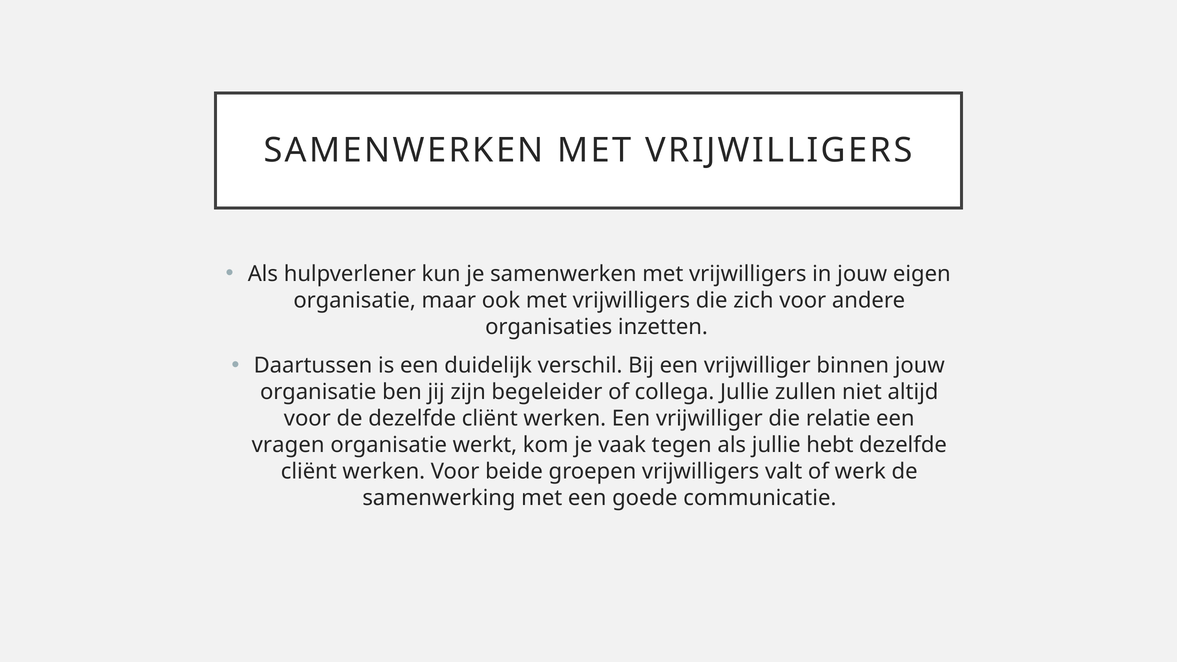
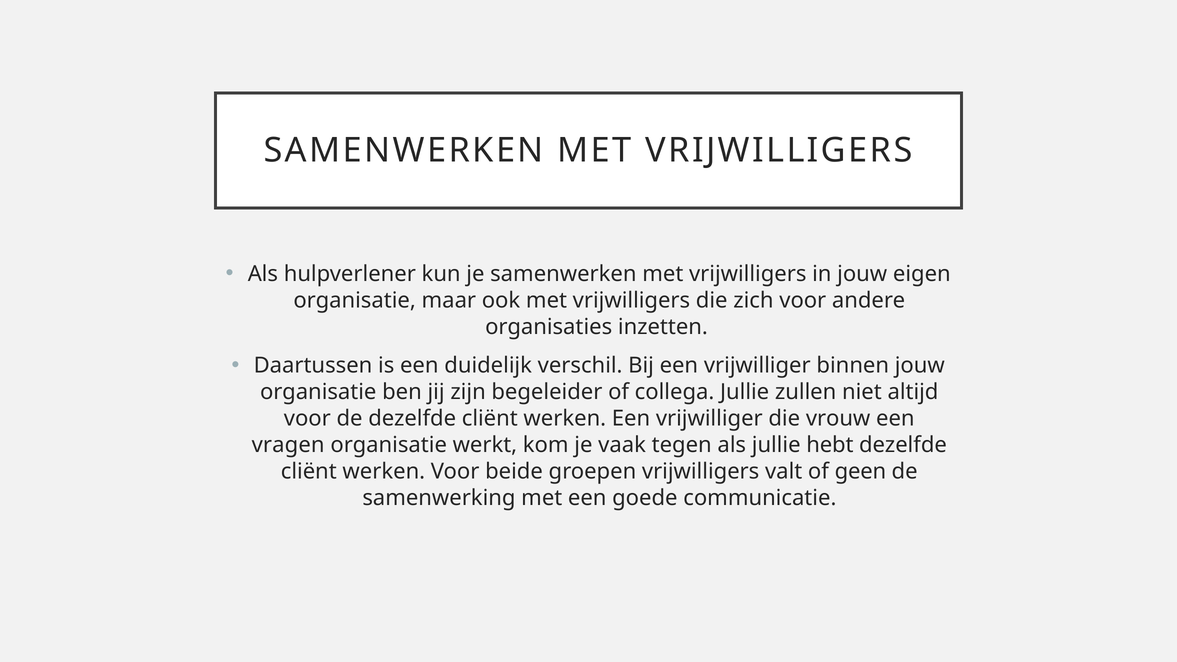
relatie: relatie -> vrouw (838, 419)
werk: werk -> geen (860, 472)
